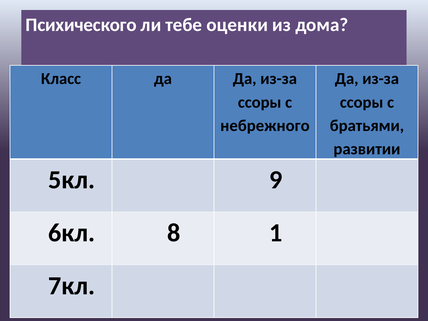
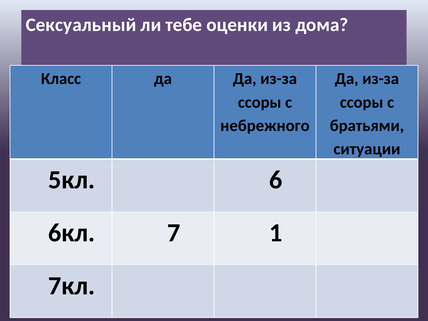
Психического: Психического -> Сексуальный (81, 25)
развитии: развитии -> ситуации (367, 149)
9: 9 -> 6 (276, 180)
8: 8 -> 7 (174, 233)
